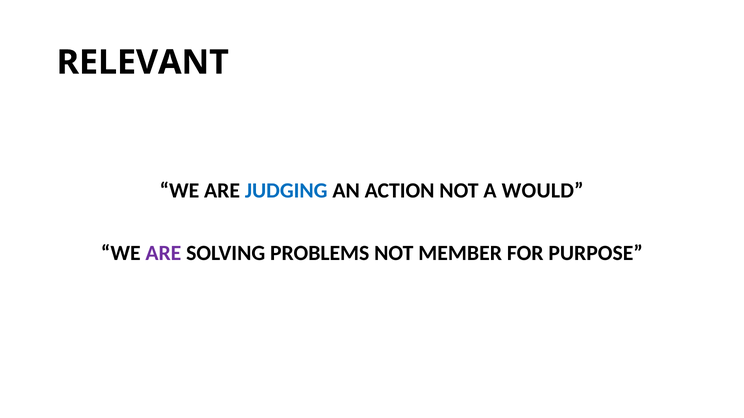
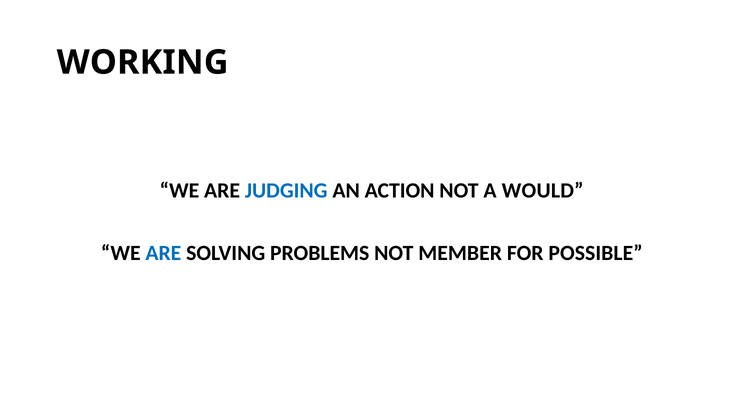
RELEVANT: RELEVANT -> WORKING (143, 62)
ARE colour: purple -> blue (163, 253)
PURPOSE: PURPOSE -> POSSIBLE (596, 253)
